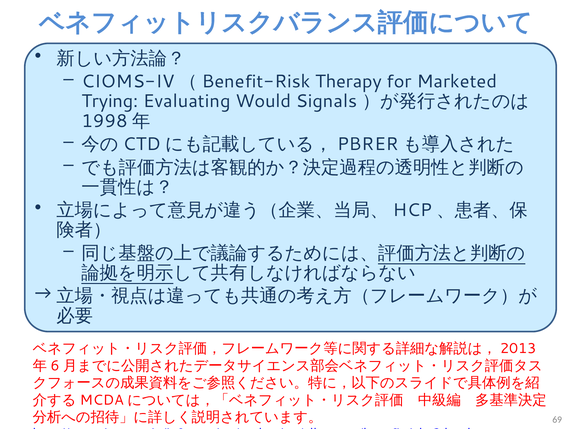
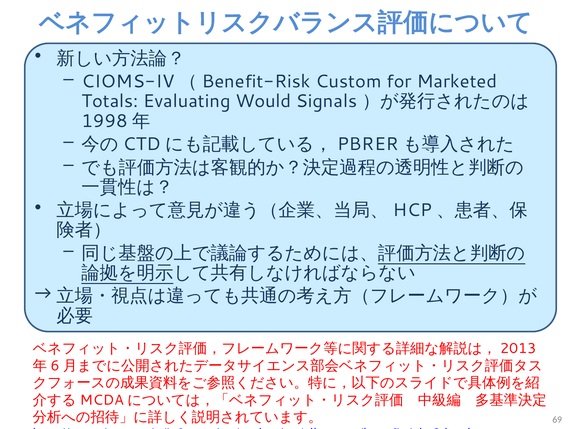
Therapy: Therapy -> Custom (348, 82)
Trying: Trying -> Totals (110, 101)
